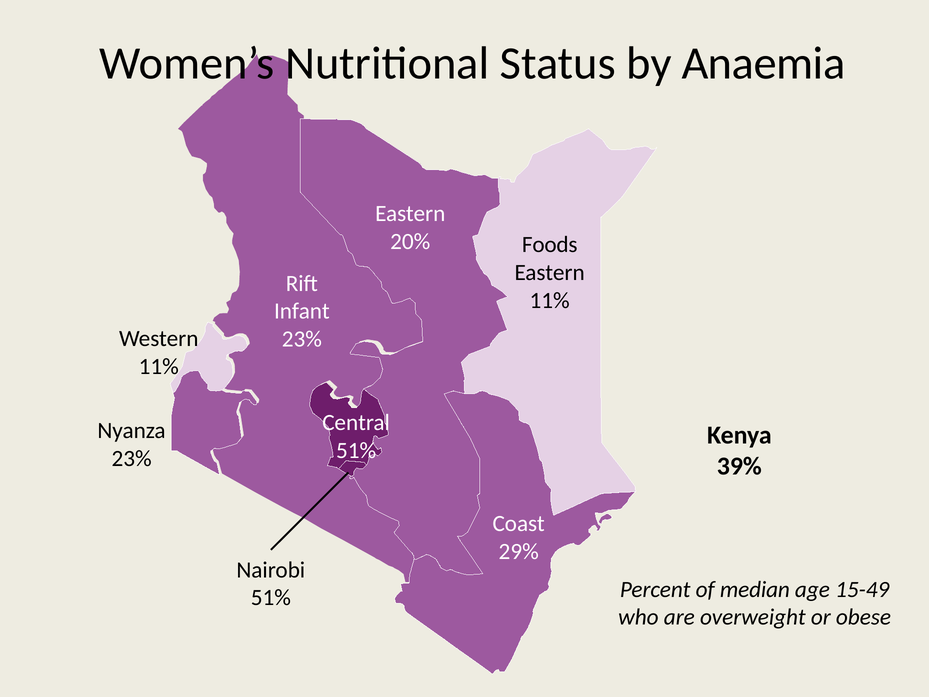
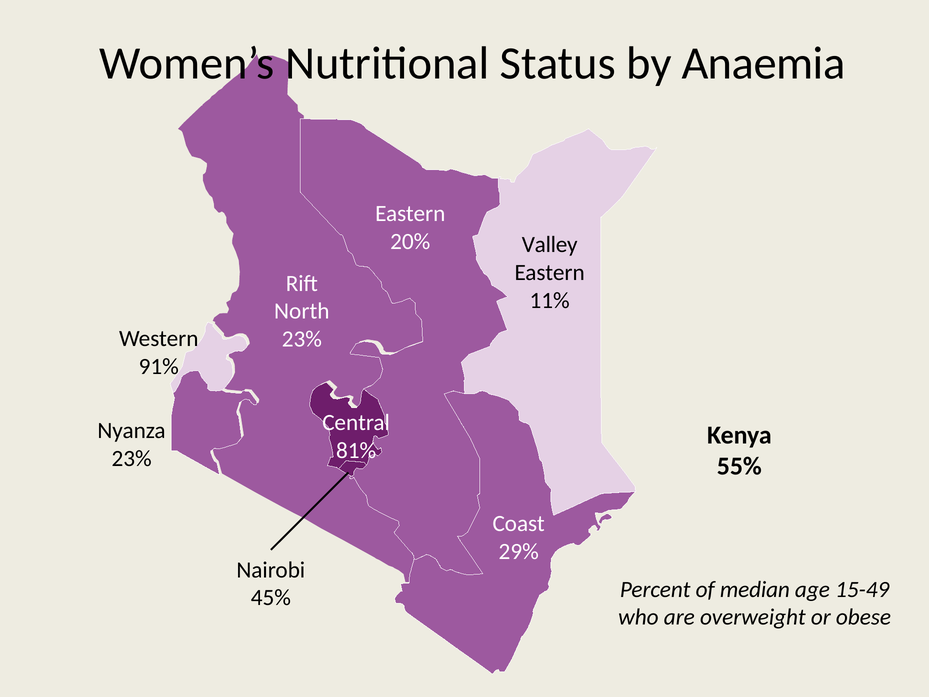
Foods: Foods -> Valley (550, 245)
Infant: Infant -> North (302, 311)
11%: 11% -> 91% (159, 367)
51%: 51% -> 81% (356, 451)
39%: 39% -> 55% (739, 466)
51%: 51% -> 45% (271, 598)
